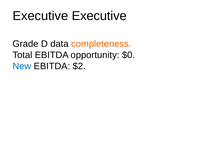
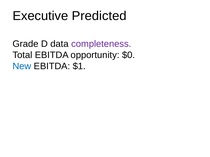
Executive Executive: Executive -> Predicted (99, 16)
completeness colour: orange -> purple (101, 44)
$2: $2 -> $1 (79, 66)
